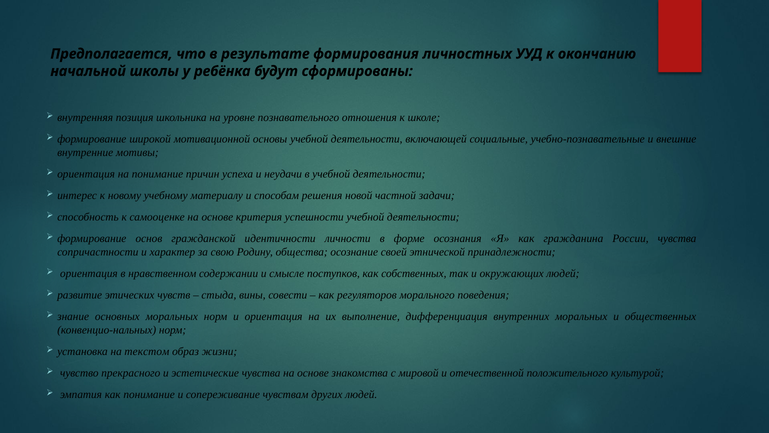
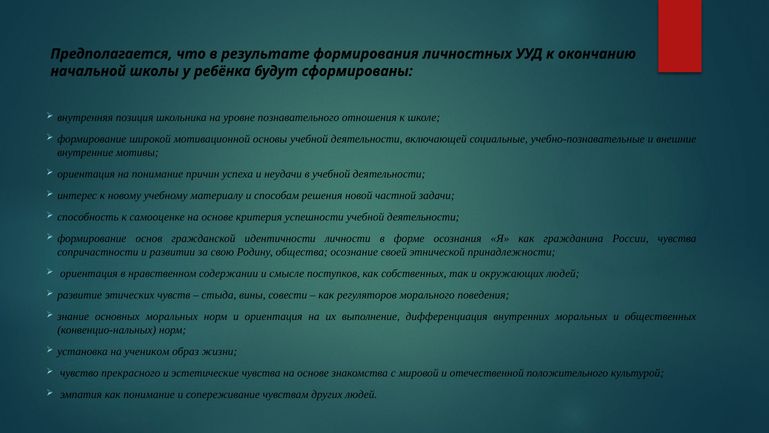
характер: характер -> развитии (172, 252)
текстом: текстом -> учеником (147, 351)
